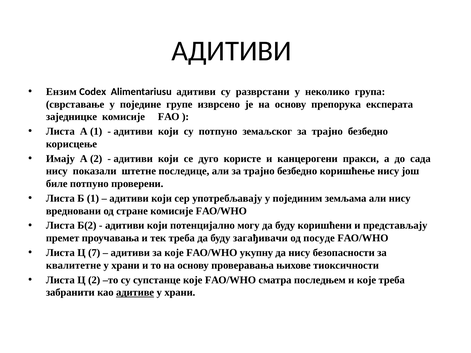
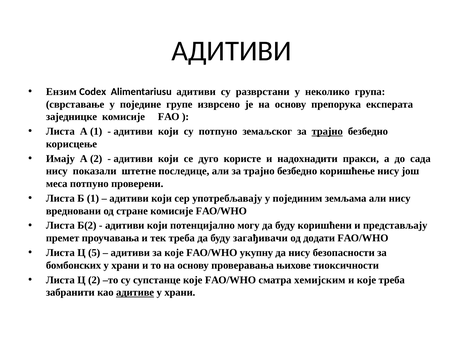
трајно underline: none -> present (327, 132)
канцерогени: канцерогени -> надохнадити (308, 159)
биле: биле -> меса (57, 184)
посуде: посуде -> додати (319, 238)
7: 7 -> 5 (94, 253)
квалитетне: квалитетне -> бомбонских (73, 265)
последњем: последњем -> хемијским (320, 280)
